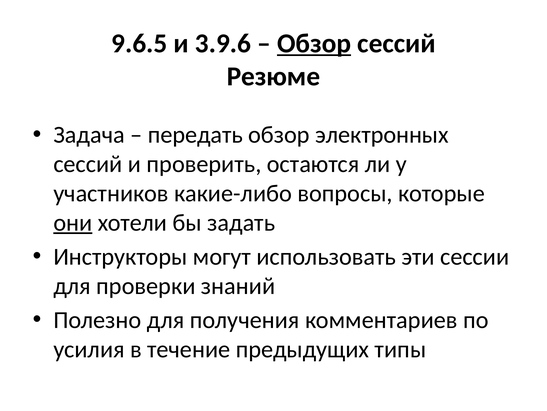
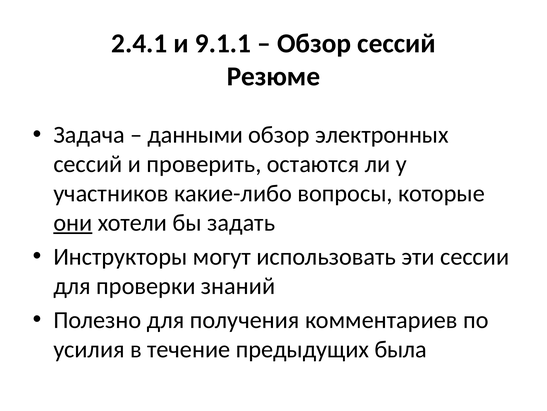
9.6.5: 9.6.5 -> 2.4.1 (139, 43)
3.9.6: 3.9.6 -> 9.1.1 (223, 43)
Обзор underline: present -> none (314, 43)
передать: передать -> данными (195, 135)
типы: типы -> была (401, 349)
